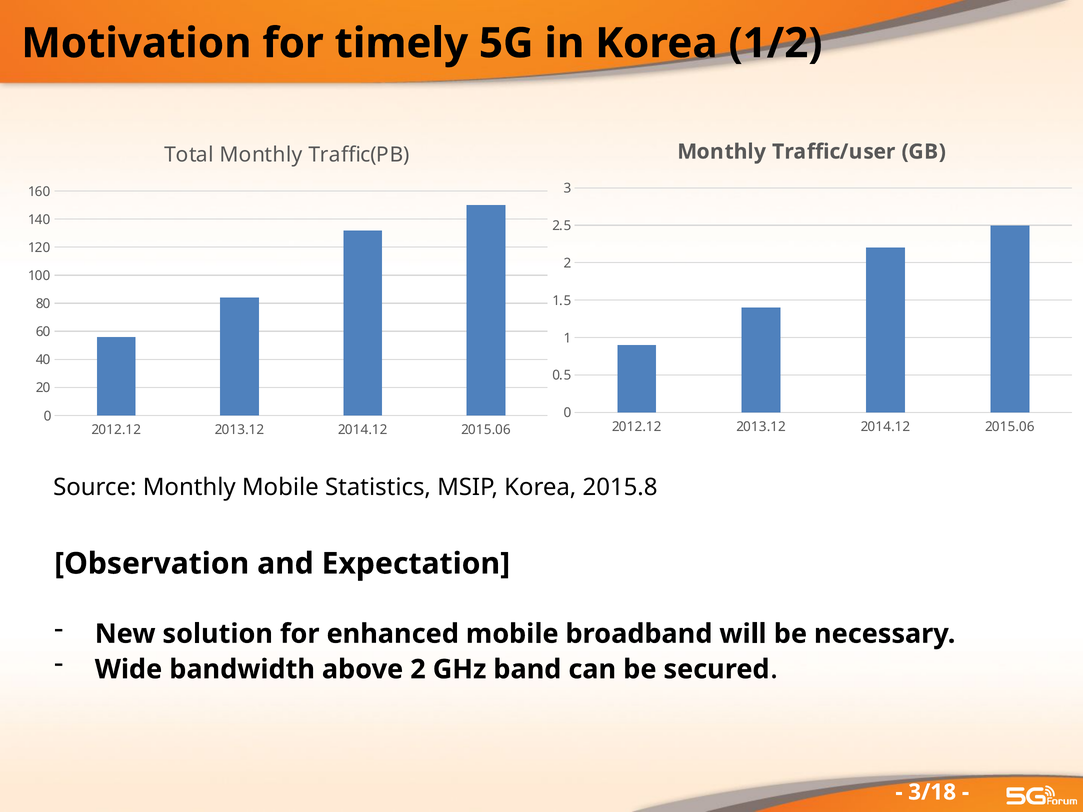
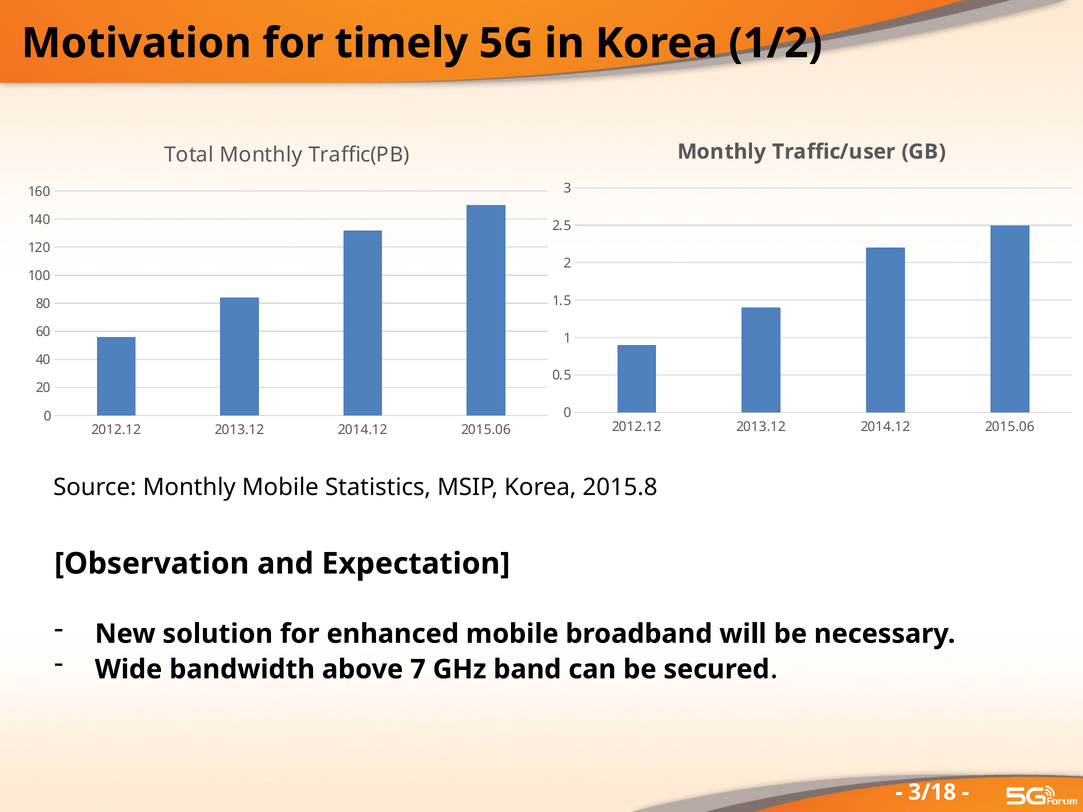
above 2: 2 -> 7 (418, 670)
